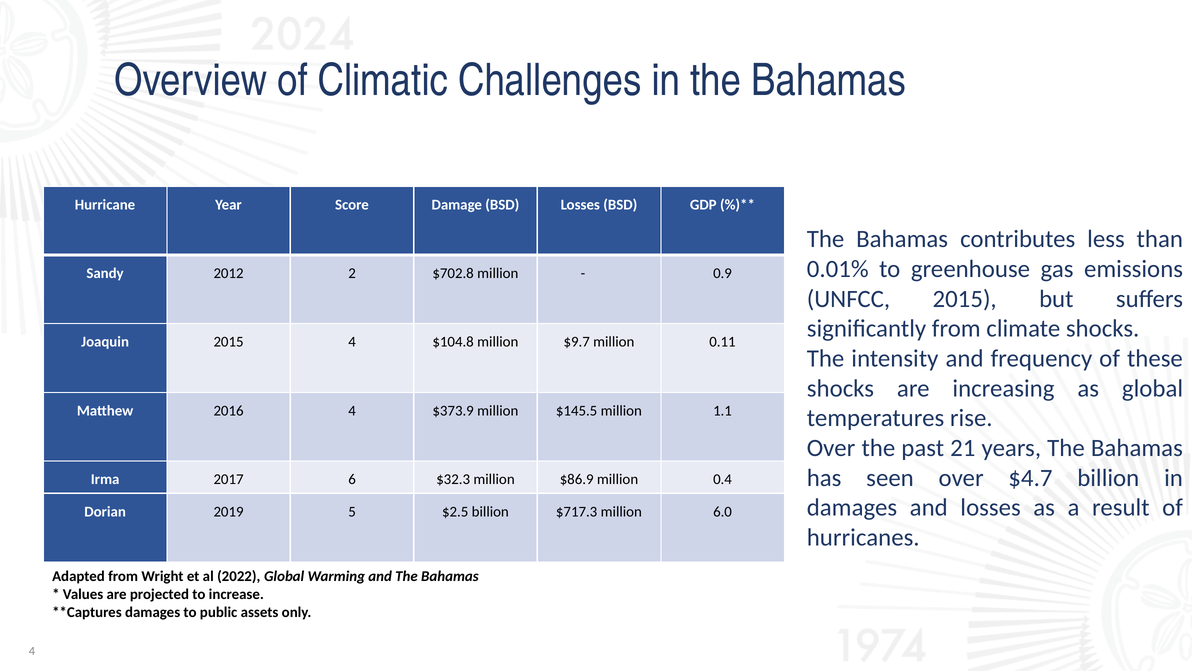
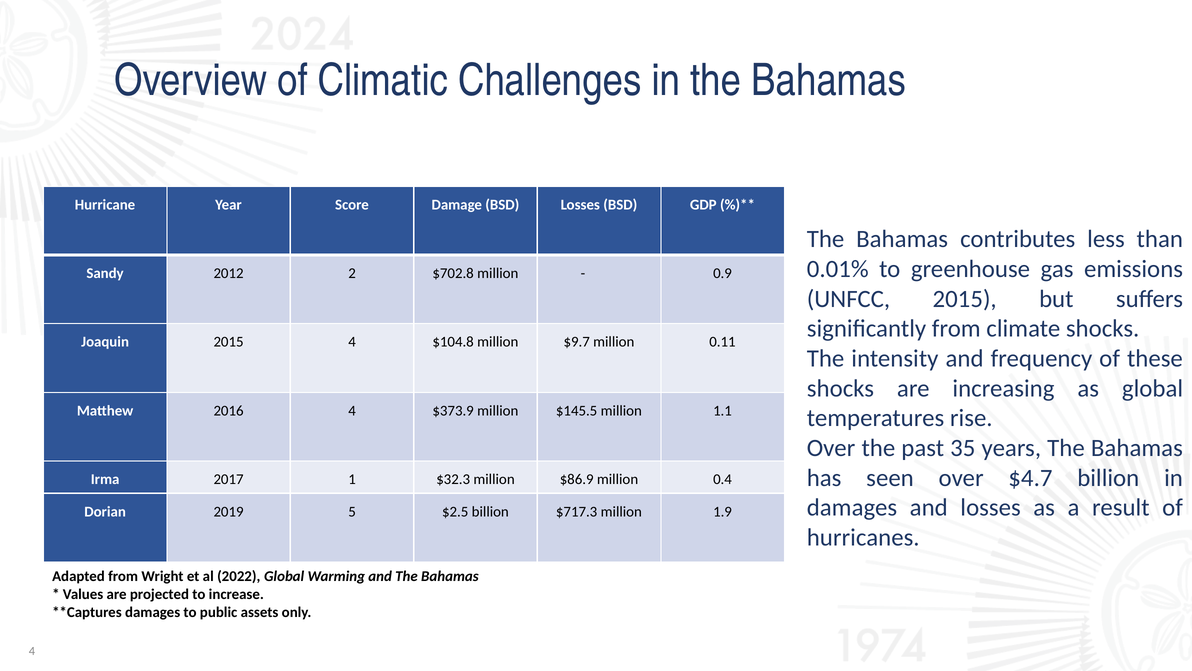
21: 21 -> 35 (963, 448)
6: 6 -> 1 (352, 479)
6.0: 6.0 -> 1.9 (723, 511)
